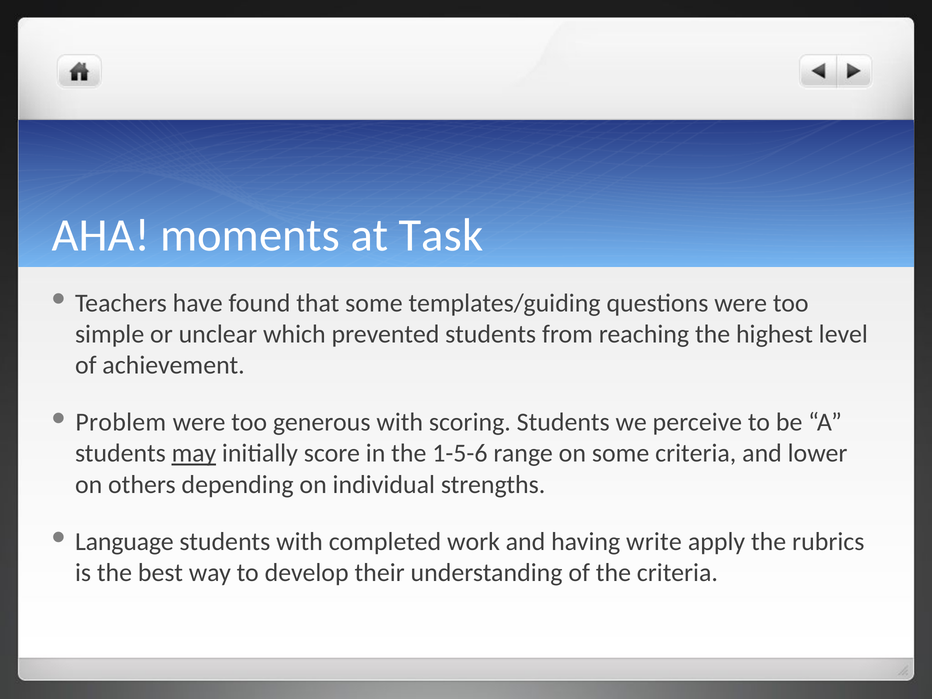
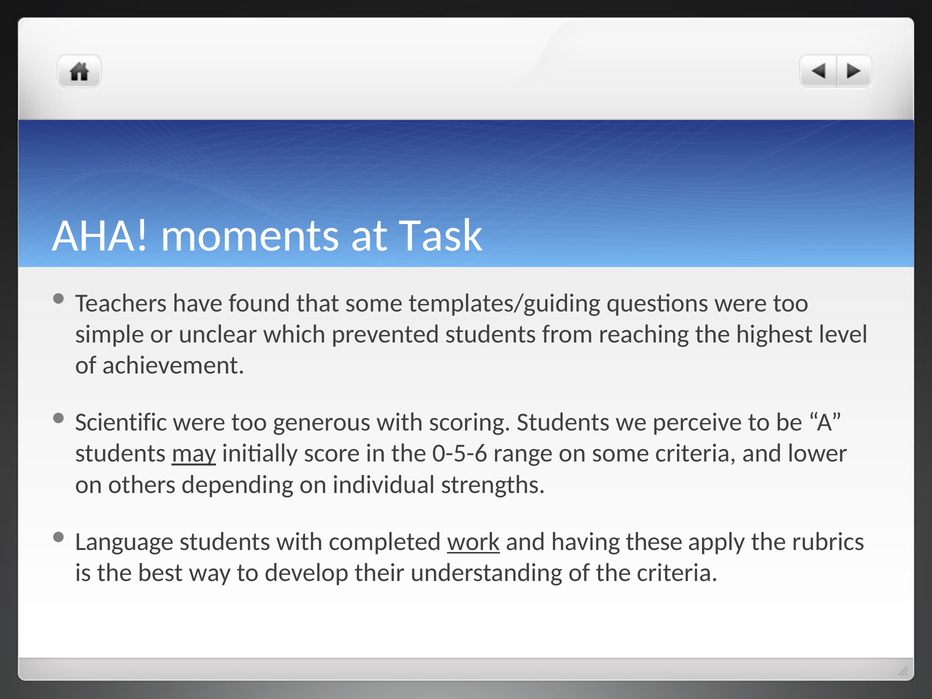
Problem: Problem -> Scientific (121, 422)
1-5-6: 1-5-6 -> 0-5-6 (460, 453)
work underline: none -> present (474, 542)
write: write -> these (654, 542)
